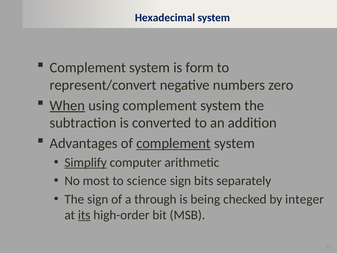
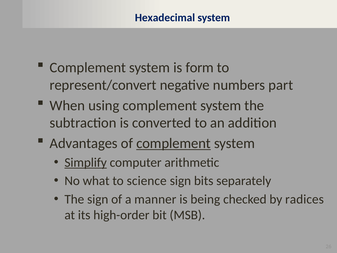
zero: zero -> part (281, 85)
When underline: present -> none (67, 105)
most: most -> what (96, 181)
through: through -> manner (155, 199)
integer: integer -> radices (305, 199)
its underline: present -> none (84, 215)
